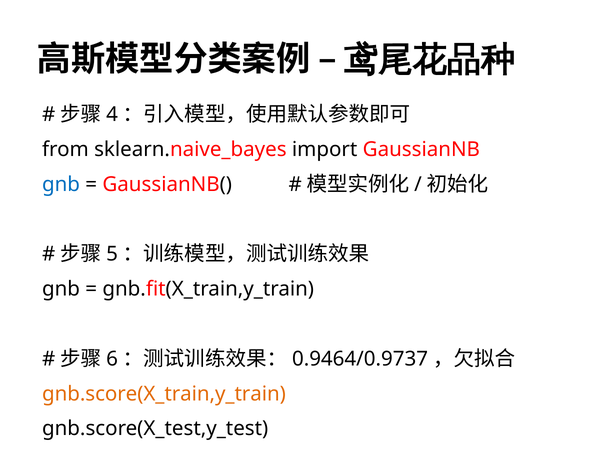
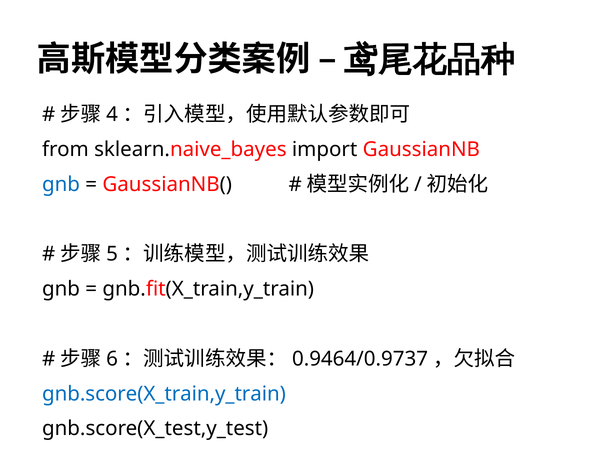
gnb.score(X_train,y_train colour: orange -> blue (164, 394)
